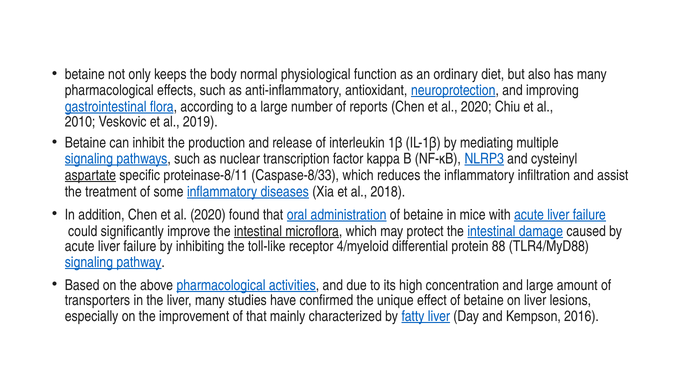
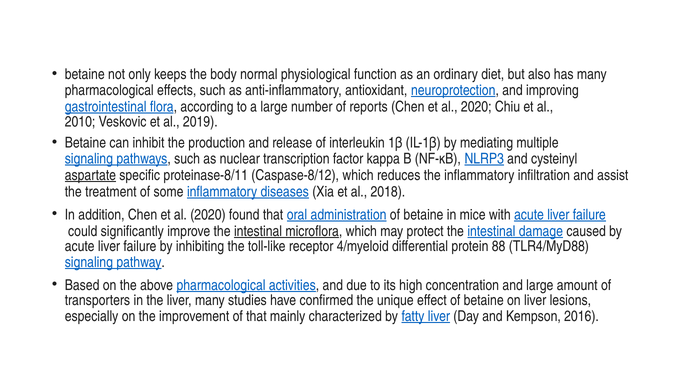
Caspase-8/33: Caspase-8/33 -> Caspase-8/12 (295, 176)
